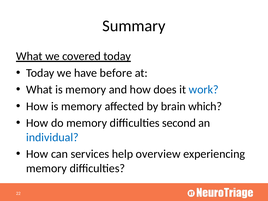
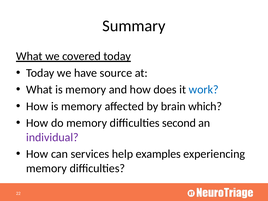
before: before -> source (116, 73)
individual colour: blue -> purple (52, 137)
overview: overview -> examples (158, 154)
